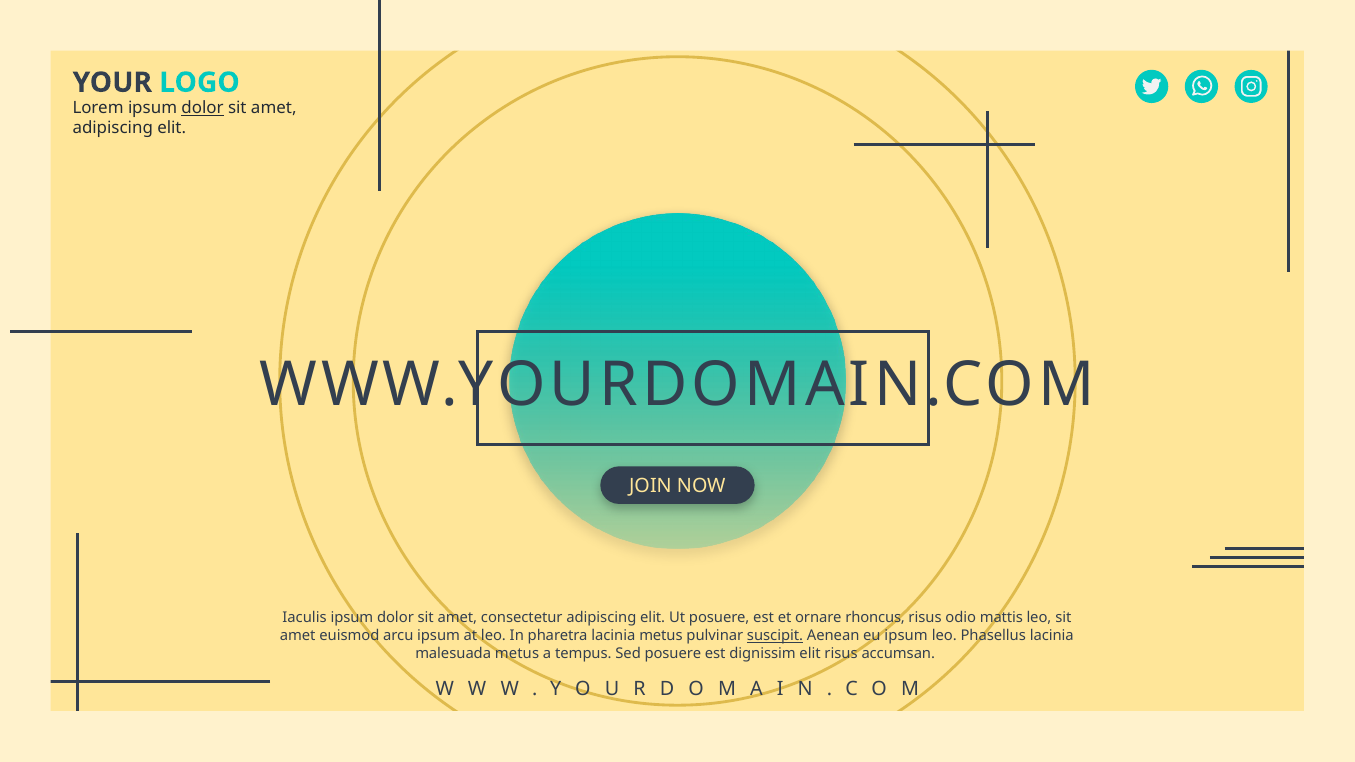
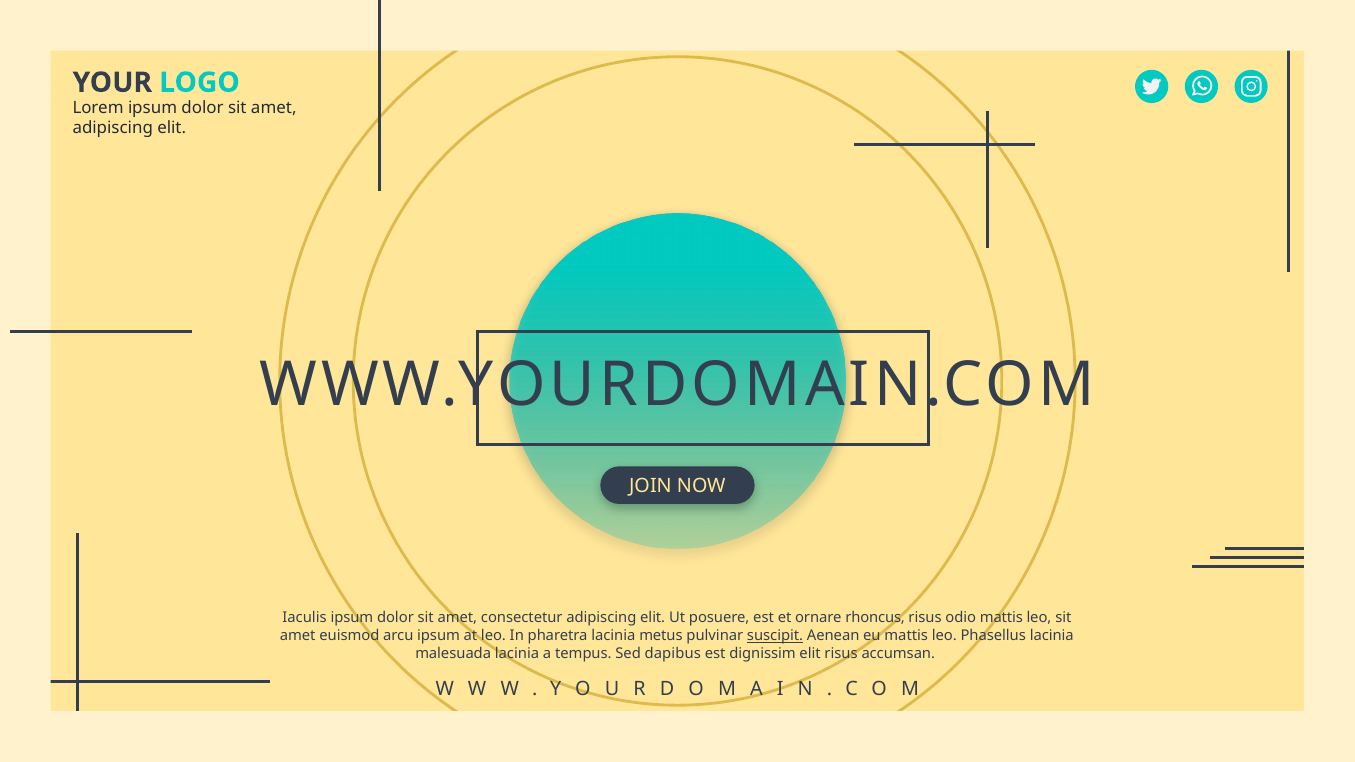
dolor underline: present -> none (203, 108)
eu ipsum: ipsum -> mattis (906, 636)
malesuada metus: metus -> lacinia (517, 654)
Sed posuere: posuere -> dapibus (673, 654)
